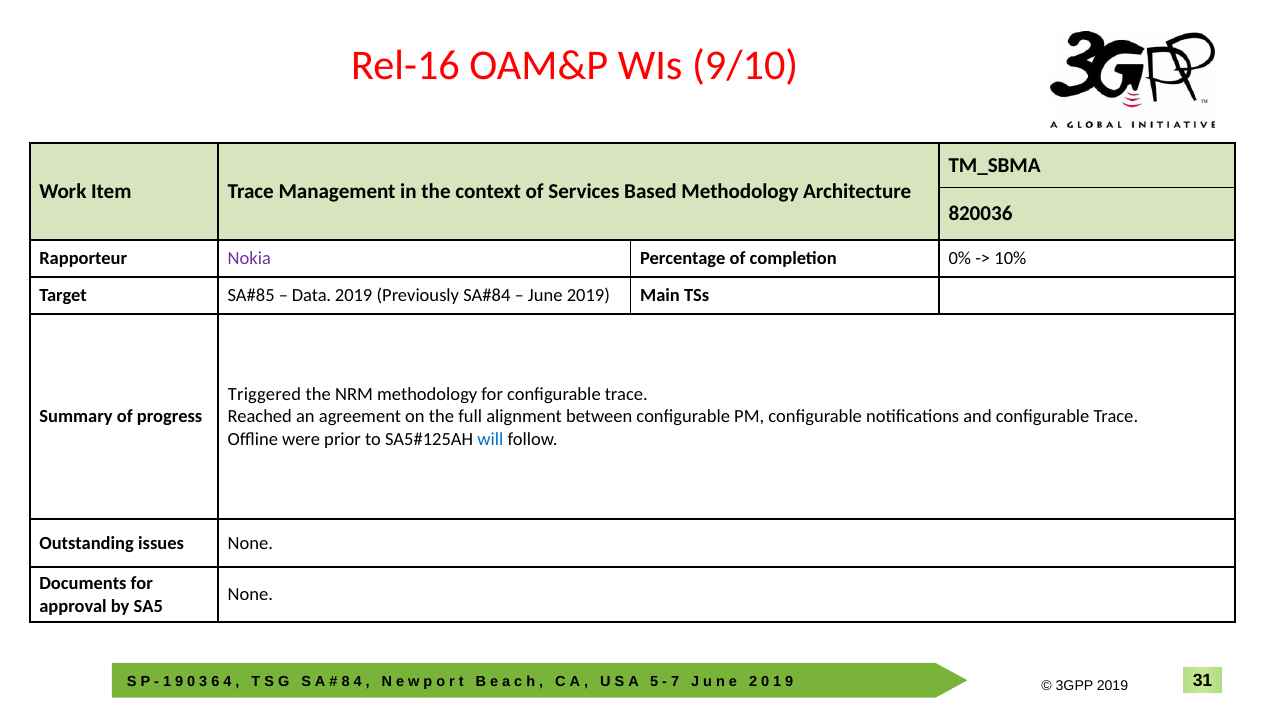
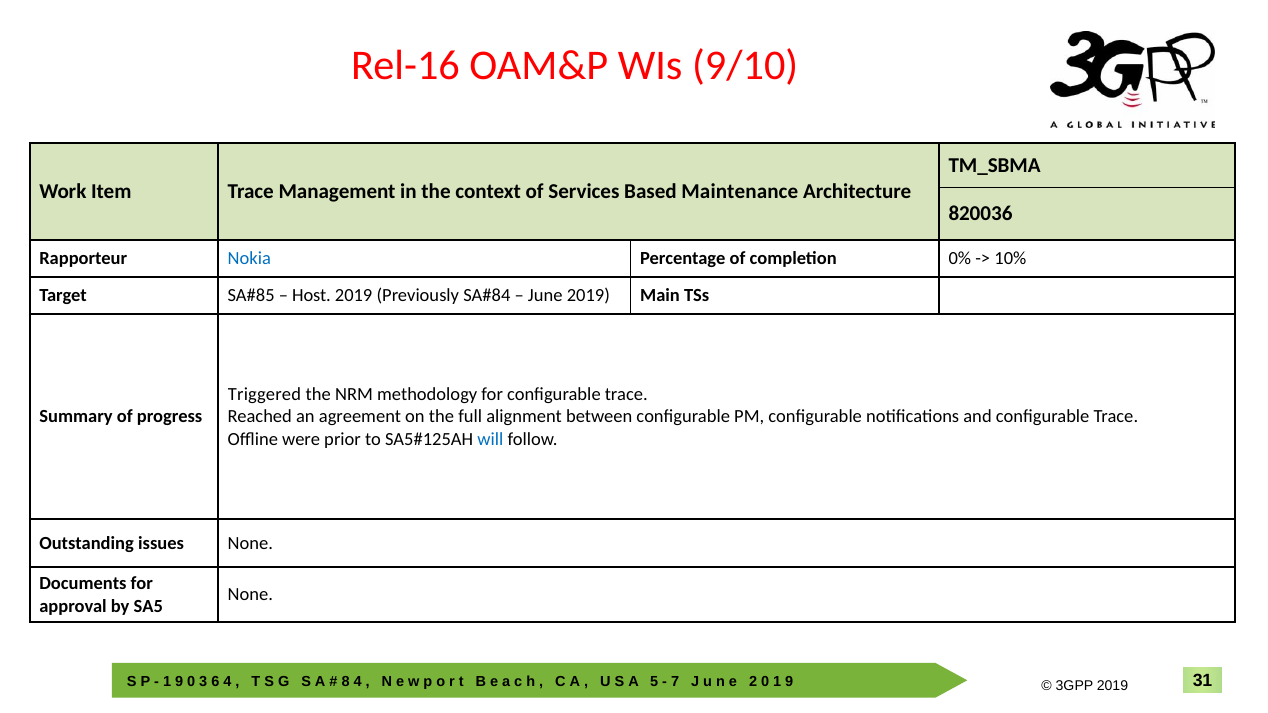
Based Methodology: Methodology -> Maintenance (740, 192)
Nokia colour: purple -> blue (249, 259)
Data: Data -> Host (312, 296)
